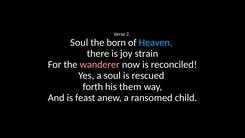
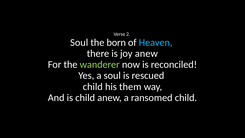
joy strain: strain -> anew (146, 53)
wanderer colour: pink -> light green (100, 64)
forth: forth -> child (93, 87)
is feast: feast -> child (85, 98)
